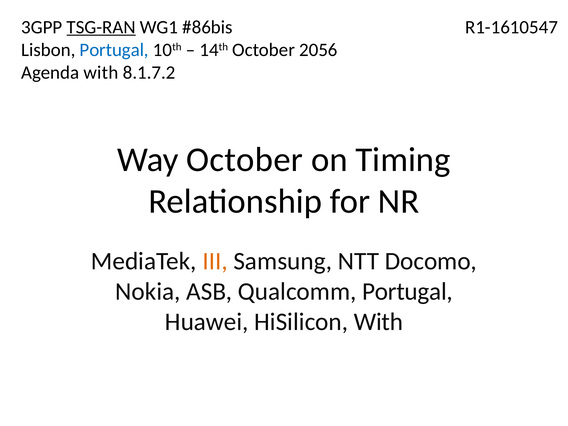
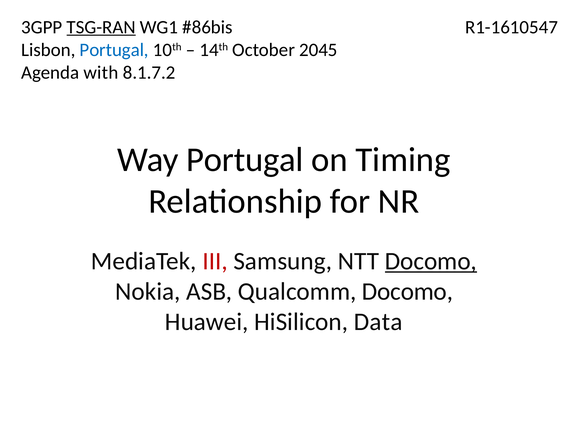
2056: 2056 -> 2045 (318, 50)
Way October: October -> Portugal (245, 160)
III colour: orange -> red (215, 261)
Docomo underline: none -> present (431, 261)
Qualcomm Portugal: Portugal -> Docomo (407, 291)
HiSilicon With: With -> Data (378, 322)
